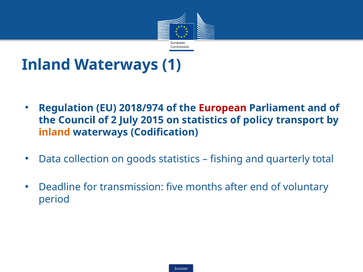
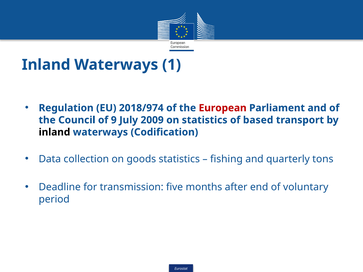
2: 2 -> 9 (114, 120)
2015: 2015 -> 2009 (152, 120)
policy: policy -> based (258, 120)
inland colour: orange -> black (54, 132)
total: total -> tons (323, 159)
